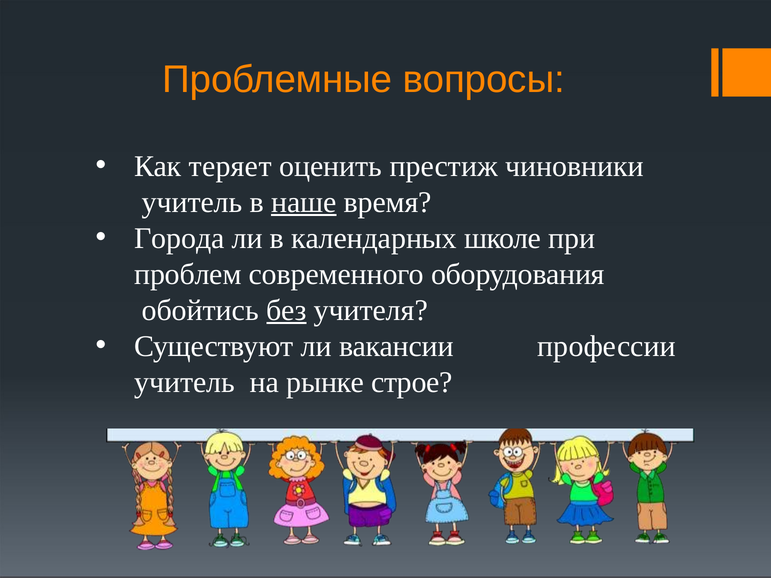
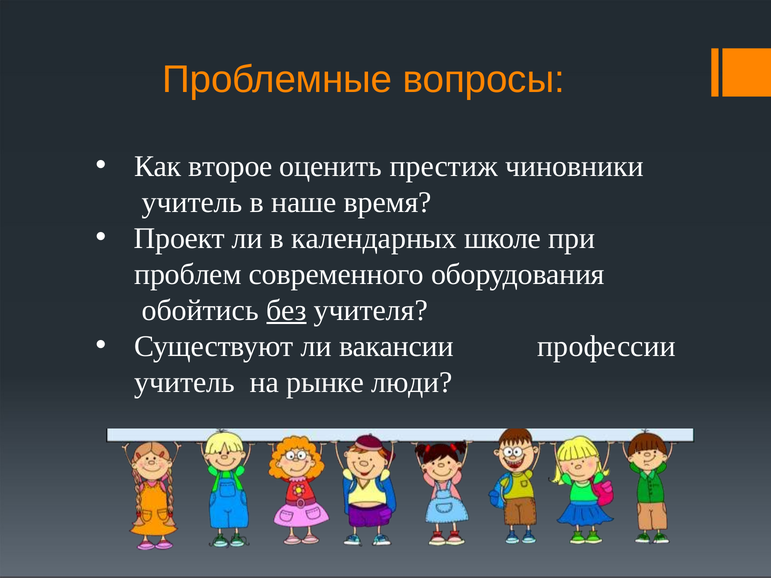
теряет: теряет -> второе (230, 166)
наше underline: present -> none (304, 202)
Города: Города -> Проект (180, 238)
строе: строе -> люди (412, 382)
